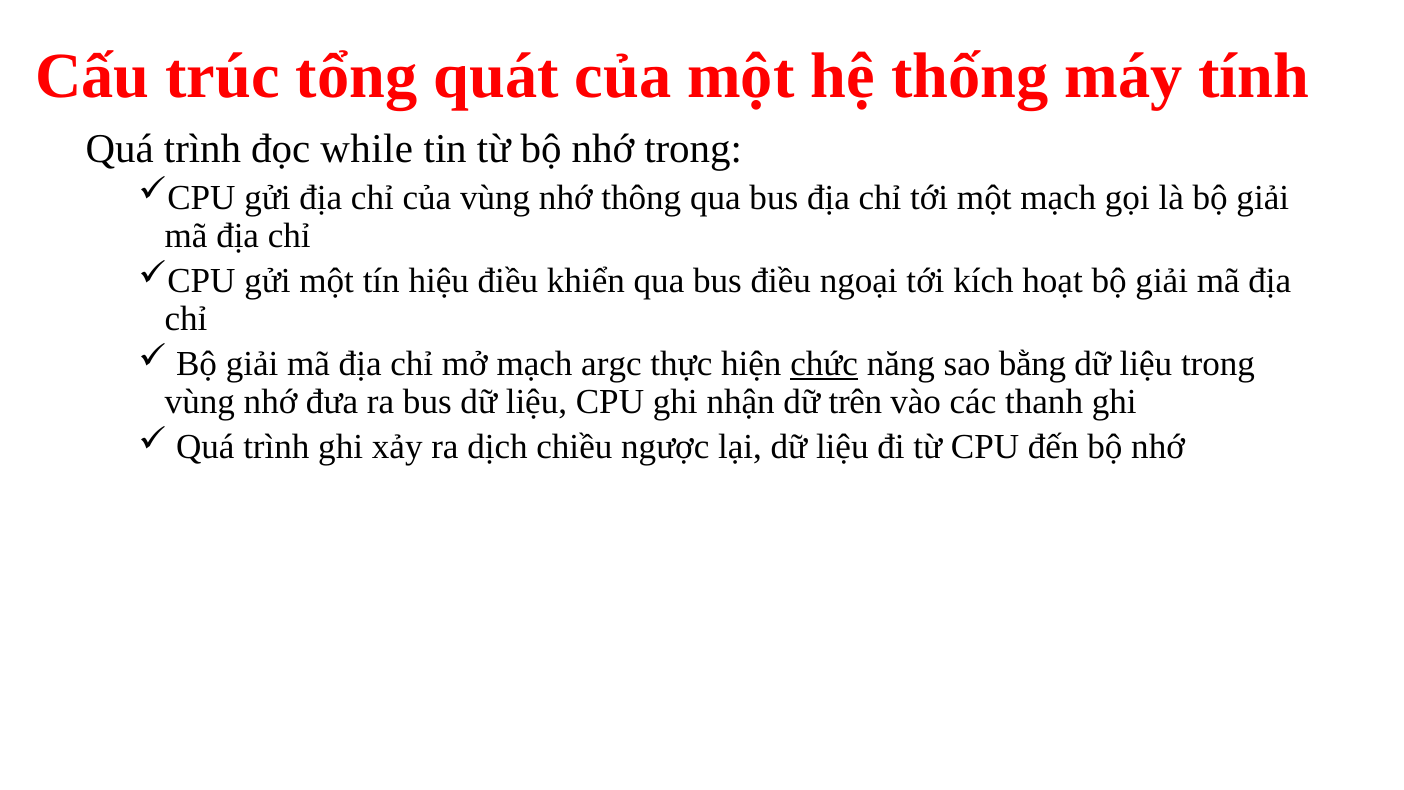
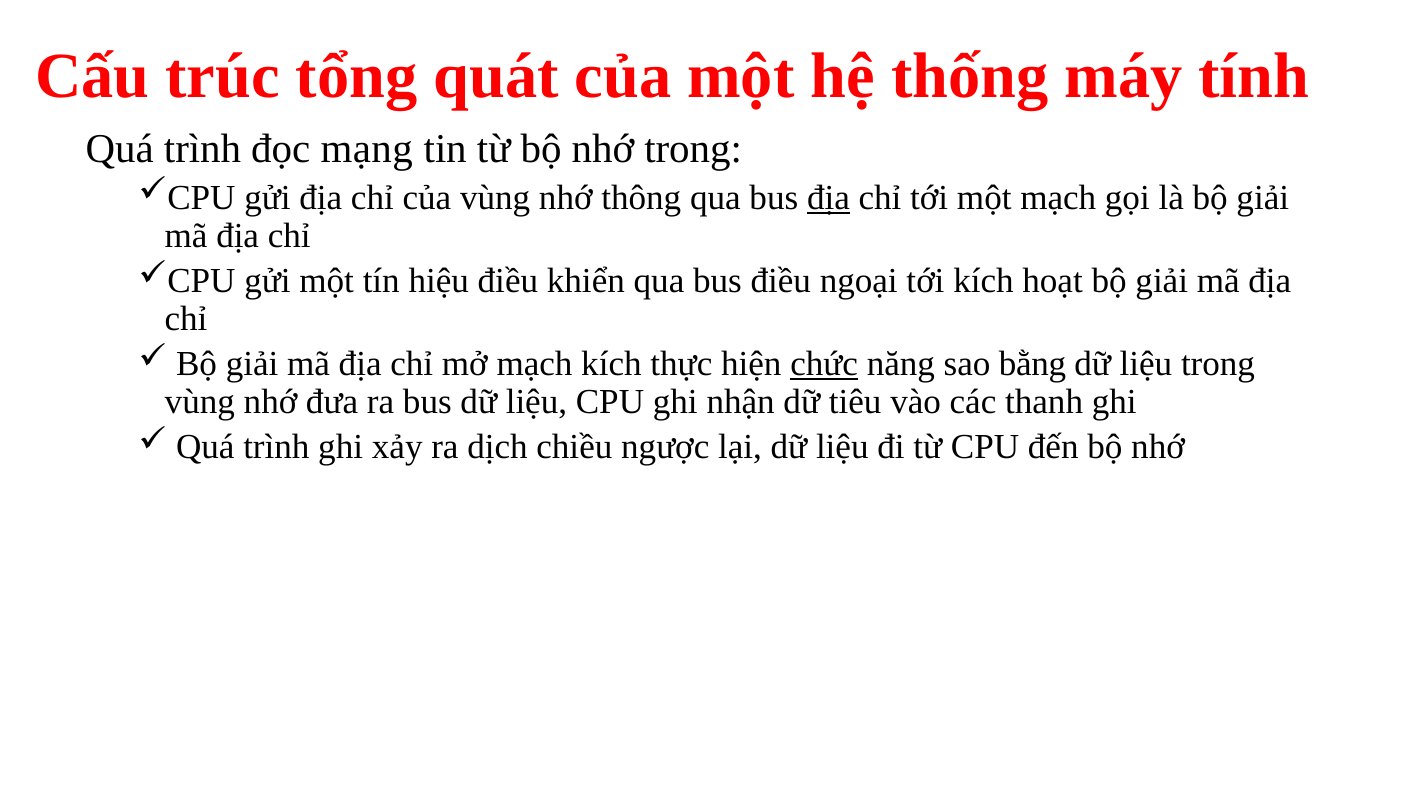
while: while -> mạng (367, 149)
địa underline: none -> present (828, 197)
mạch argc: argc -> kích (611, 364)
trên: trên -> tiêu (855, 402)
